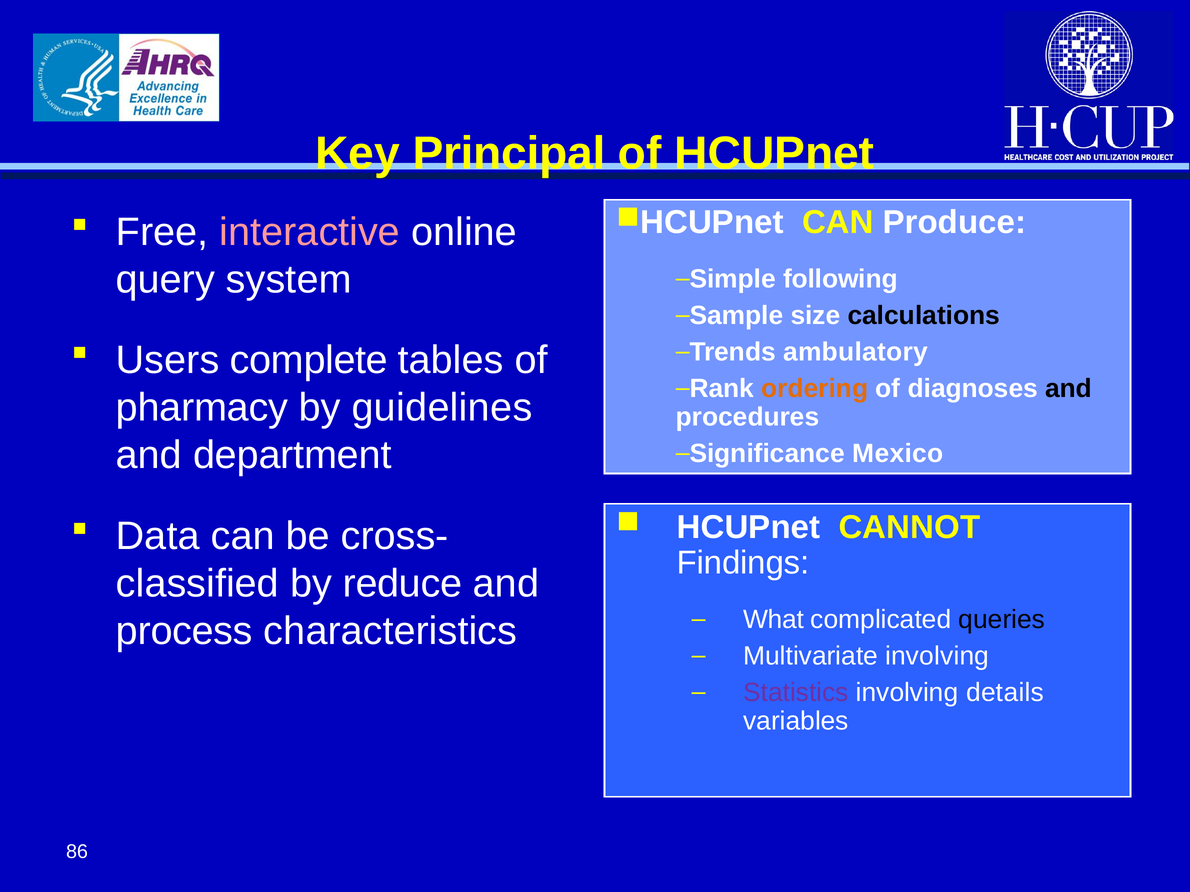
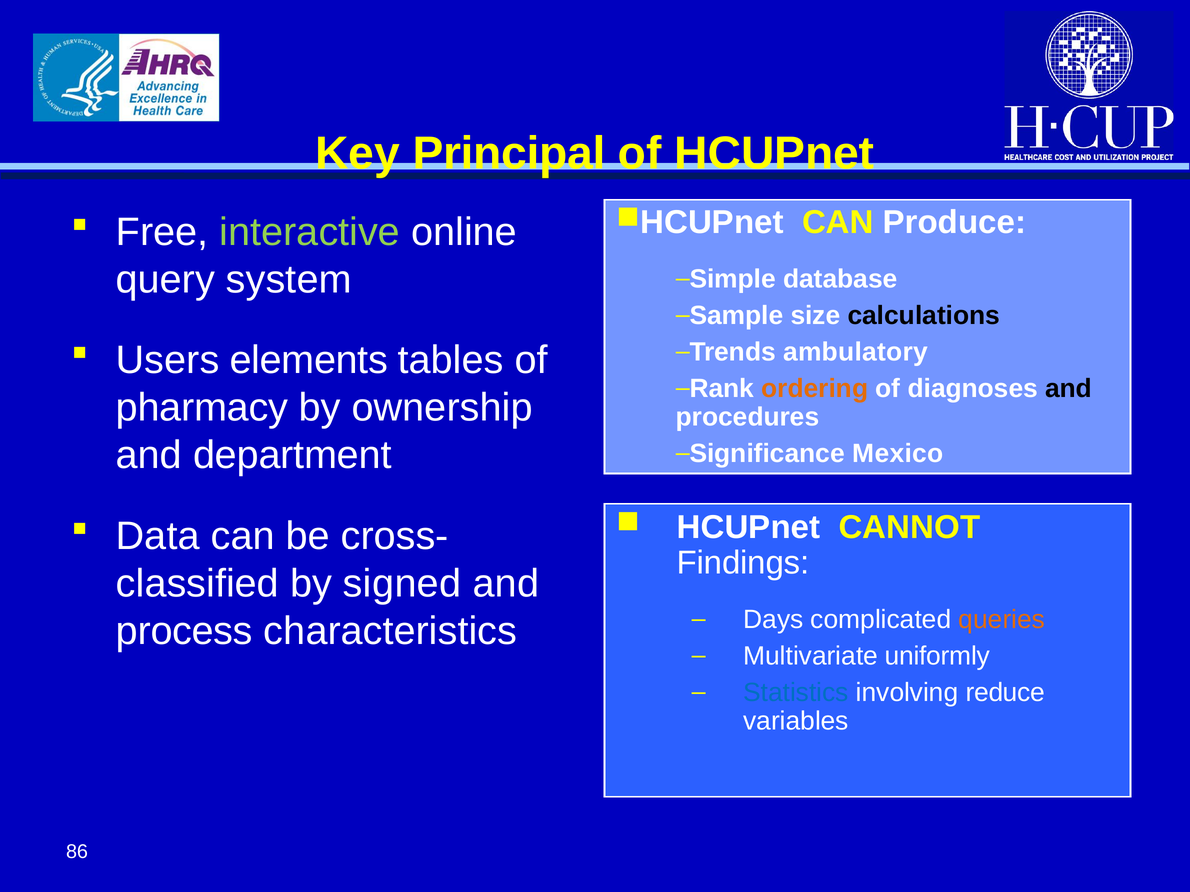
interactive colour: pink -> light green (310, 232)
following: following -> database (840, 279)
complete: complete -> elements (309, 360)
guidelines: guidelines -> ownership (442, 408)
reduce: reduce -> signed (402, 584)
What: What -> Days (773, 620)
queries colour: black -> orange (1002, 620)
Multivariate involving: involving -> uniformly (937, 656)
Statistics colour: purple -> blue (796, 693)
details: details -> reduce (1005, 693)
